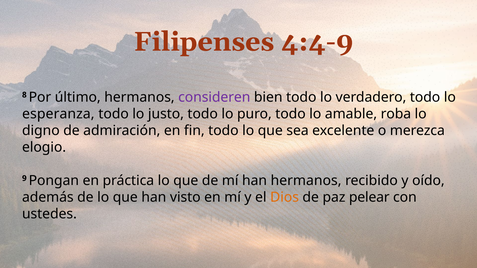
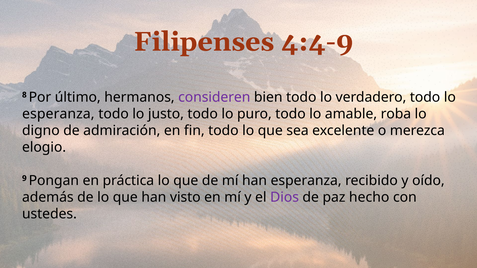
han hermanos: hermanos -> esperanza (306, 181)
Dios colour: orange -> purple (285, 197)
pelear: pelear -> hecho (369, 197)
